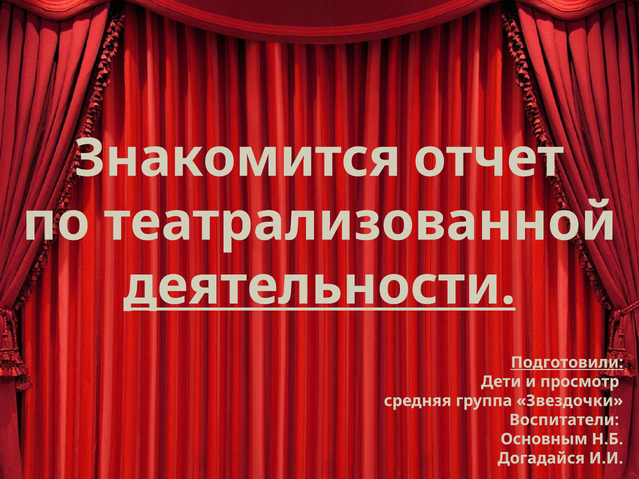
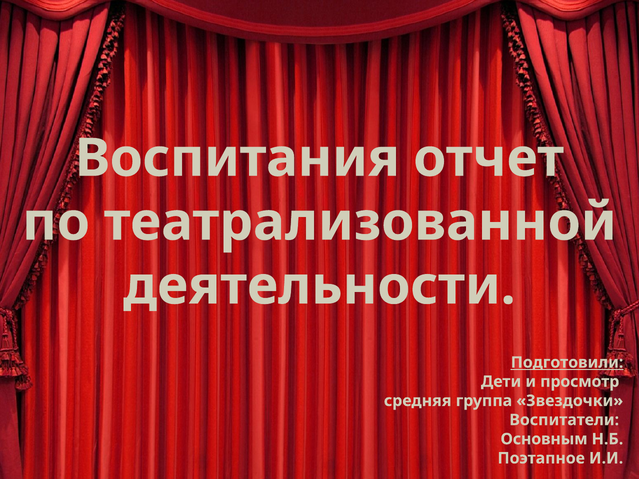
Знакомится: Знакомится -> Воспитания (237, 158)
деятельности underline: present -> none (319, 286)
Догадайся: Догадайся -> Поэтапное (541, 458)
